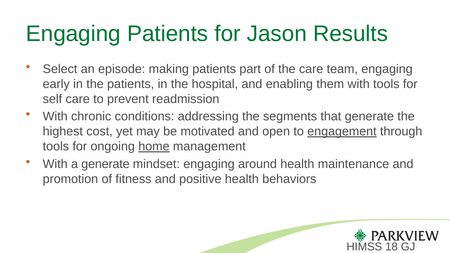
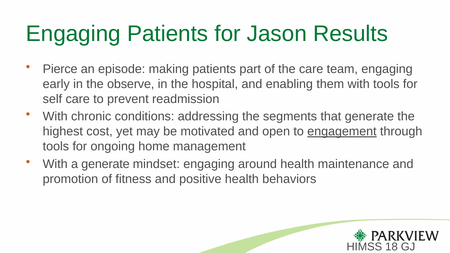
Select: Select -> Pierce (60, 69)
the patients: patients -> observe (131, 84)
home underline: present -> none (154, 147)
